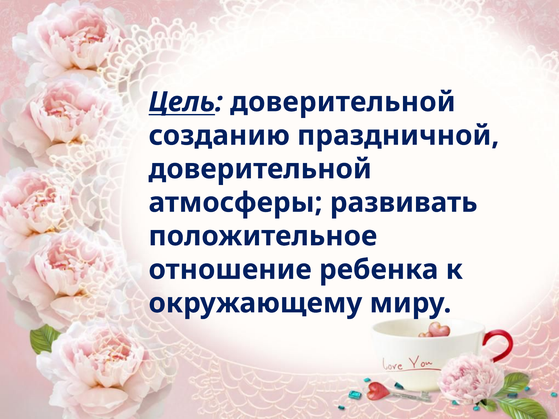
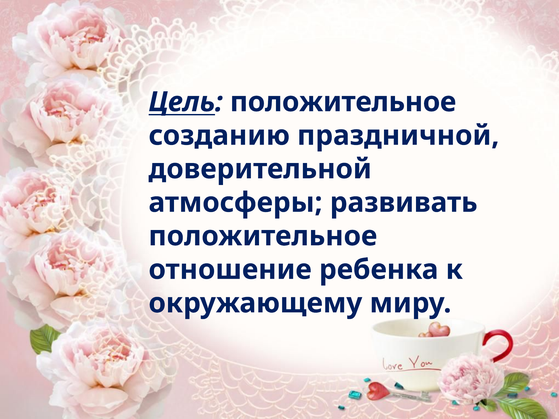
Цель доверительной: доверительной -> положительное (343, 102)
